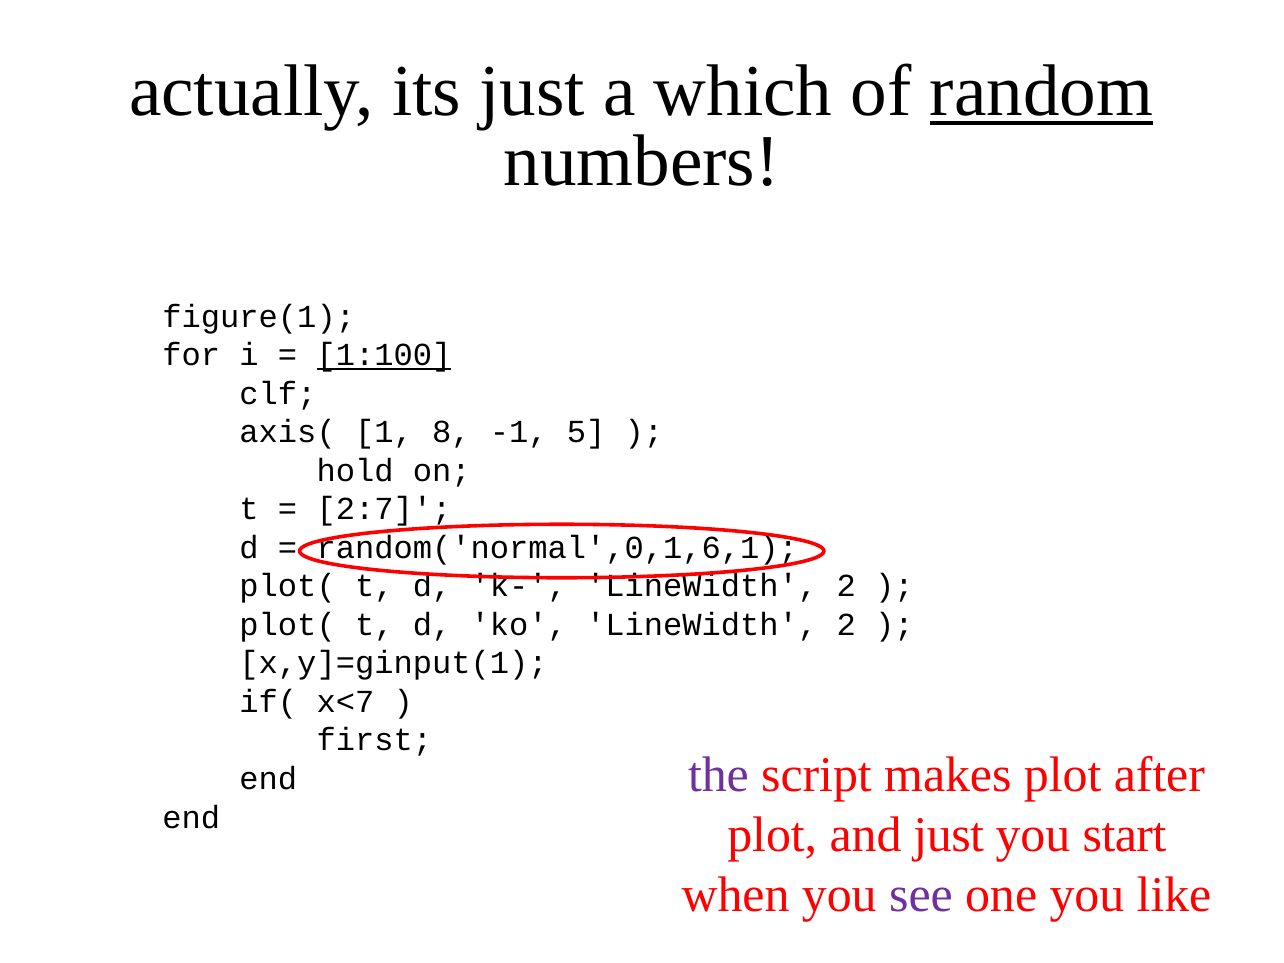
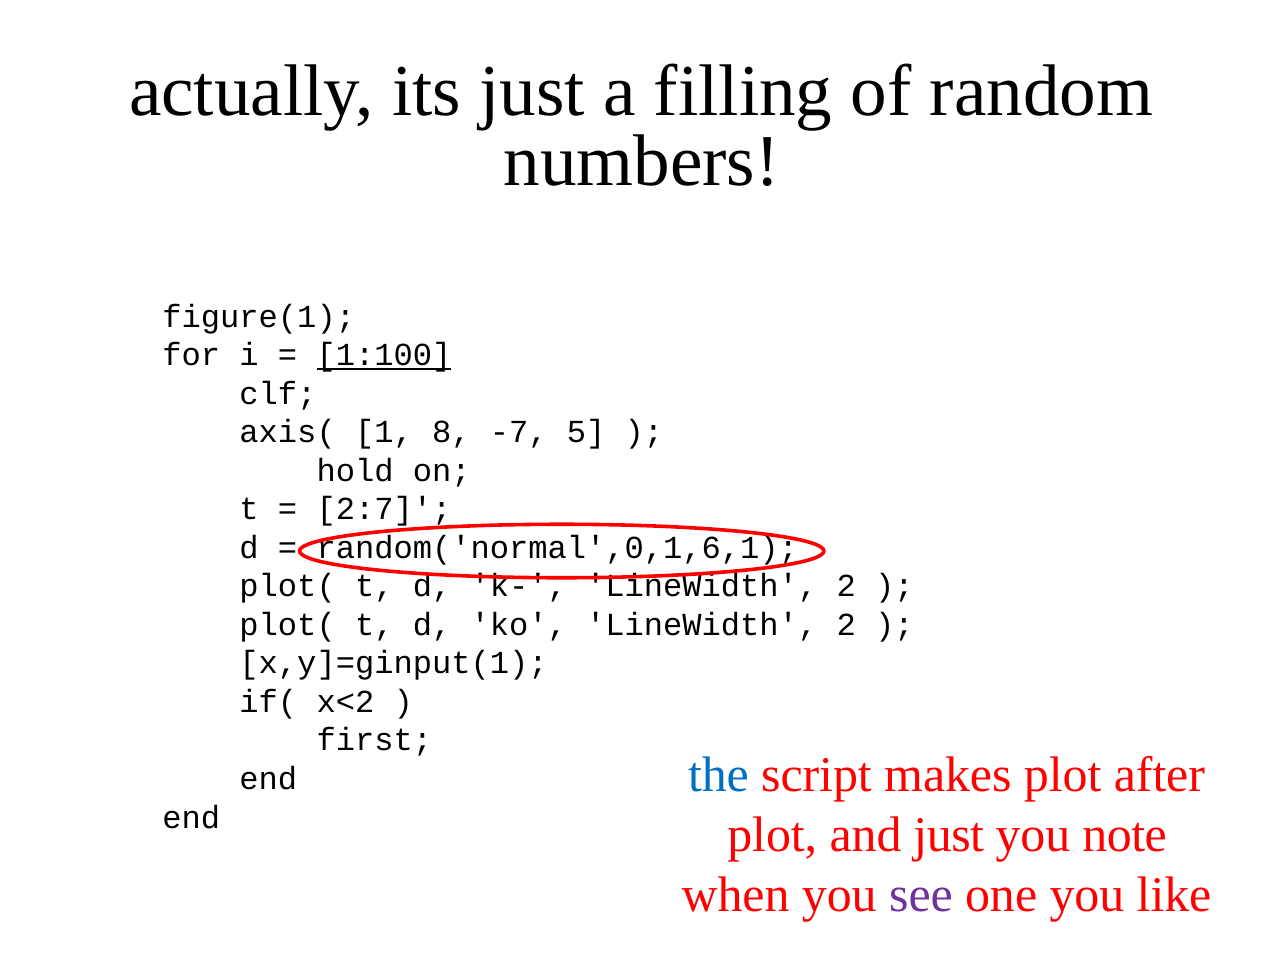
which: which -> filling (743, 91)
random underline: present -> none (1041, 91)
-1: -1 -> -7 (519, 432)
x<7: x<7 -> x<2 (345, 702)
the colour: purple -> blue (718, 775)
start: start -> note (1125, 835)
